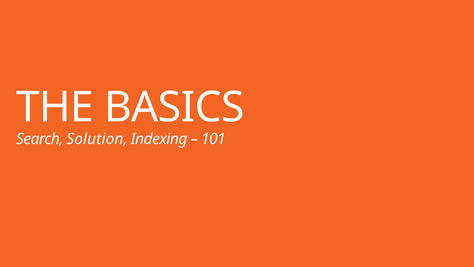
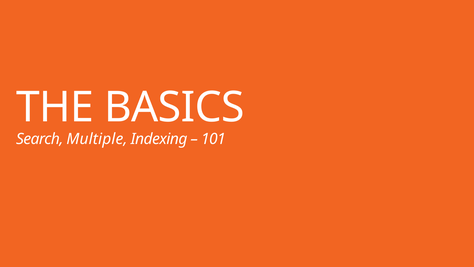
Solution: Solution -> Multiple (97, 139)
